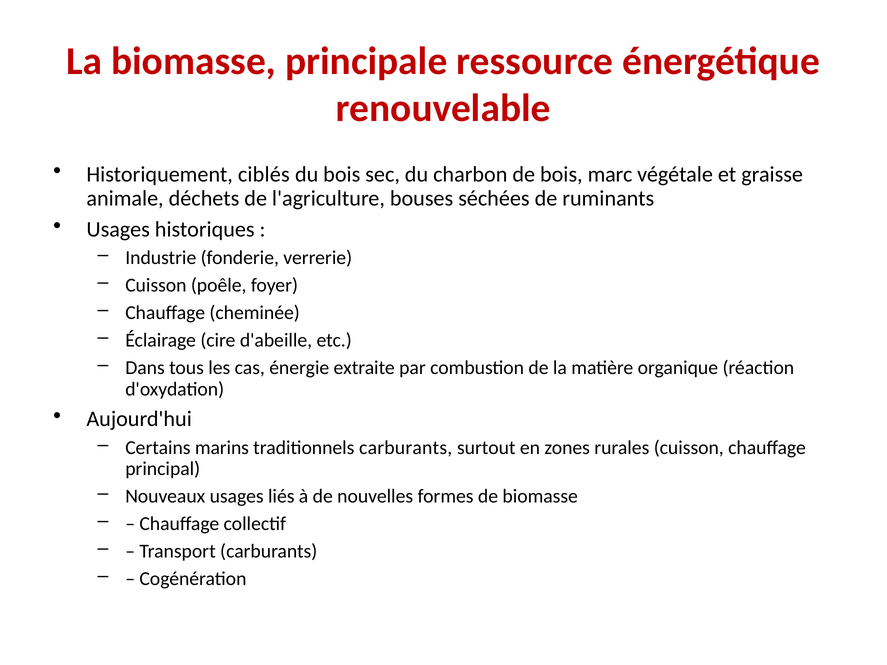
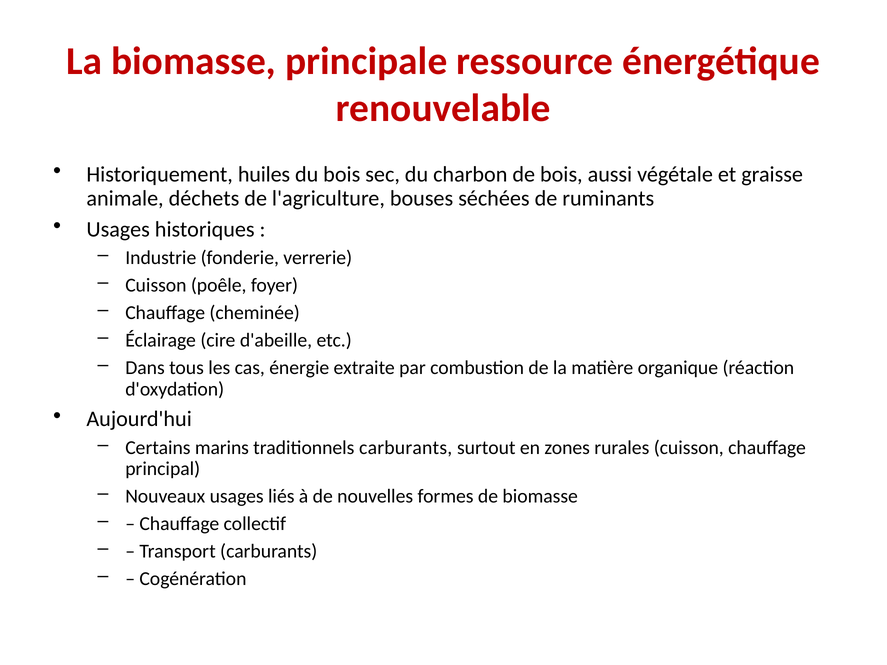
ciblés: ciblés -> huiles (264, 175)
marc: marc -> aussi (610, 175)
